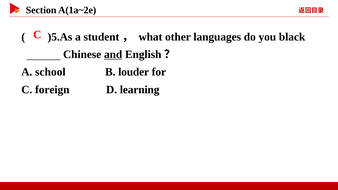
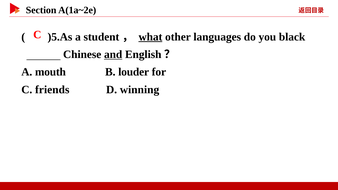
what underline: none -> present (150, 37)
school: school -> mouth (50, 72)
foreign: foreign -> friends (52, 90)
learning: learning -> winning (140, 90)
